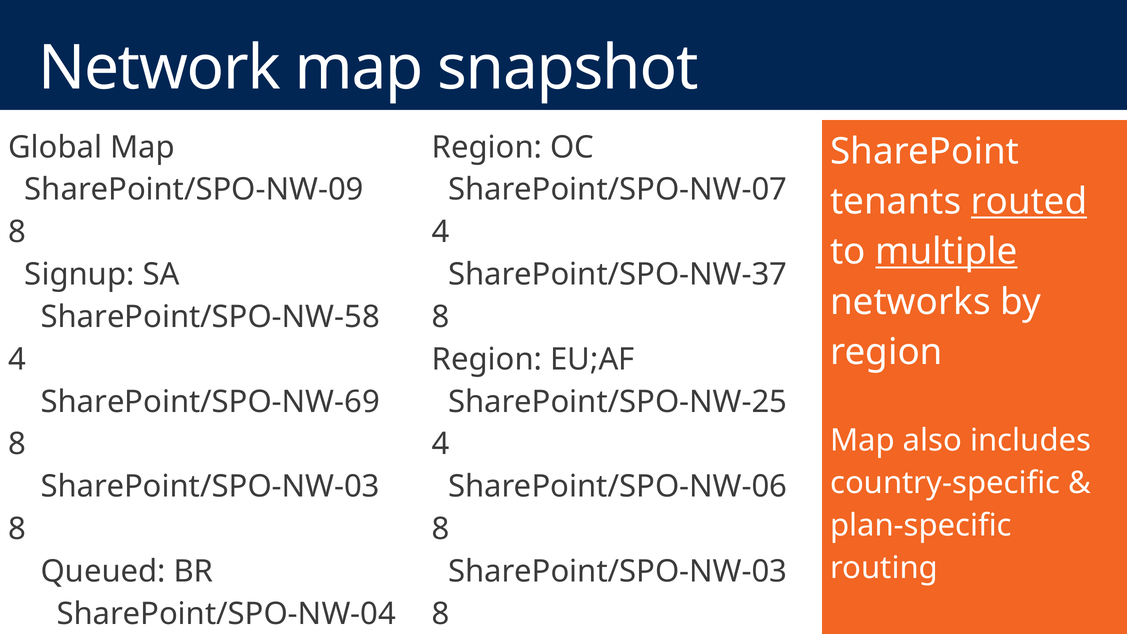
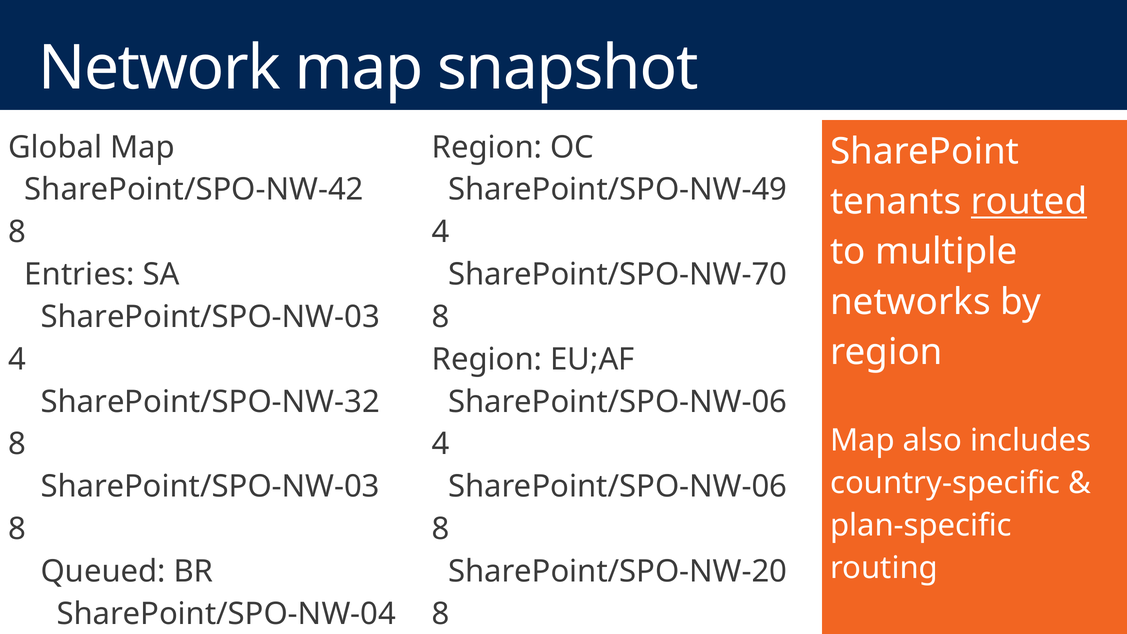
SharePoint/SPO-NW-09: SharePoint/SPO-NW-09 -> SharePoint/SPO-NW-42 (194, 190)
SharePoint/SPO-NW-07: SharePoint/SPO-NW-07 -> SharePoint/SPO-NW-49 (618, 190)
multiple underline: present -> none (947, 252)
Signup: Signup -> Entries (79, 274)
SharePoint/SPO-NW-37: SharePoint/SPO-NW-37 -> SharePoint/SPO-NW-70 (618, 274)
SharePoint/SPO-NW-58: SharePoint/SPO-NW-58 -> SharePoint/SPO-NW-03 (210, 317)
SharePoint/SPO-NW-69: SharePoint/SPO-NW-69 -> SharePoint/SPO-NW-32 (210, 402)
SharePoint/SPO-NW-25: SharePoint/SPO-NW-25 -> SharePoint/SPO-NW-06 (618, 402)
SharePoint/SPO-NW-03: SharePoint/SPO-NW-03 -> SharePoint/SPO-NW-20 (618, 571)
